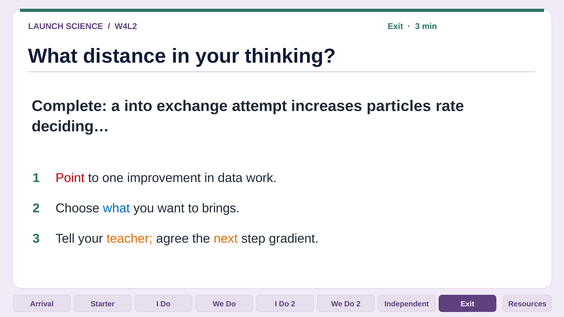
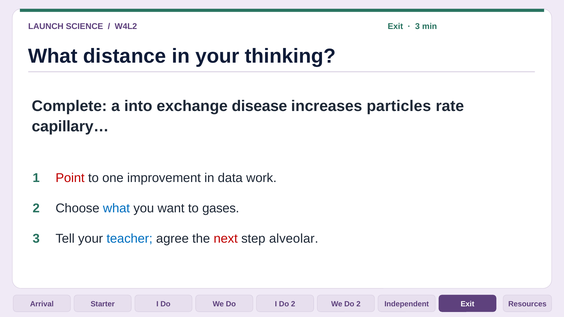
attempt: attempt -> disease (259, 106)
deciding…: deciding… -> capillary… (70, 126)
brings: brings -> gases (221, 208)
teacher colour: orange -> blue (130, 239)
next colour: orange -> red (226, 239)
gradient: gradient -> alveolar (294, 239)
